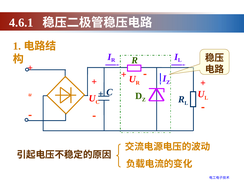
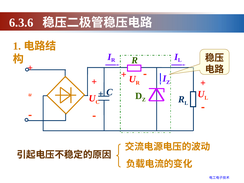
4.6.1: 4.6.1 -> 6.3.6 (21, 23)
